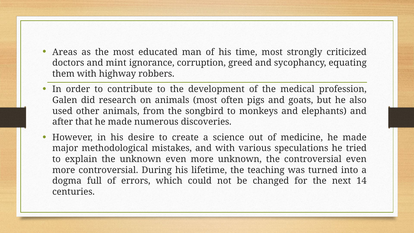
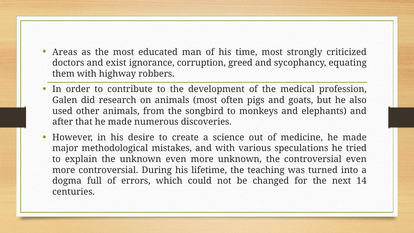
mint: mint -> exist (116, 63)
